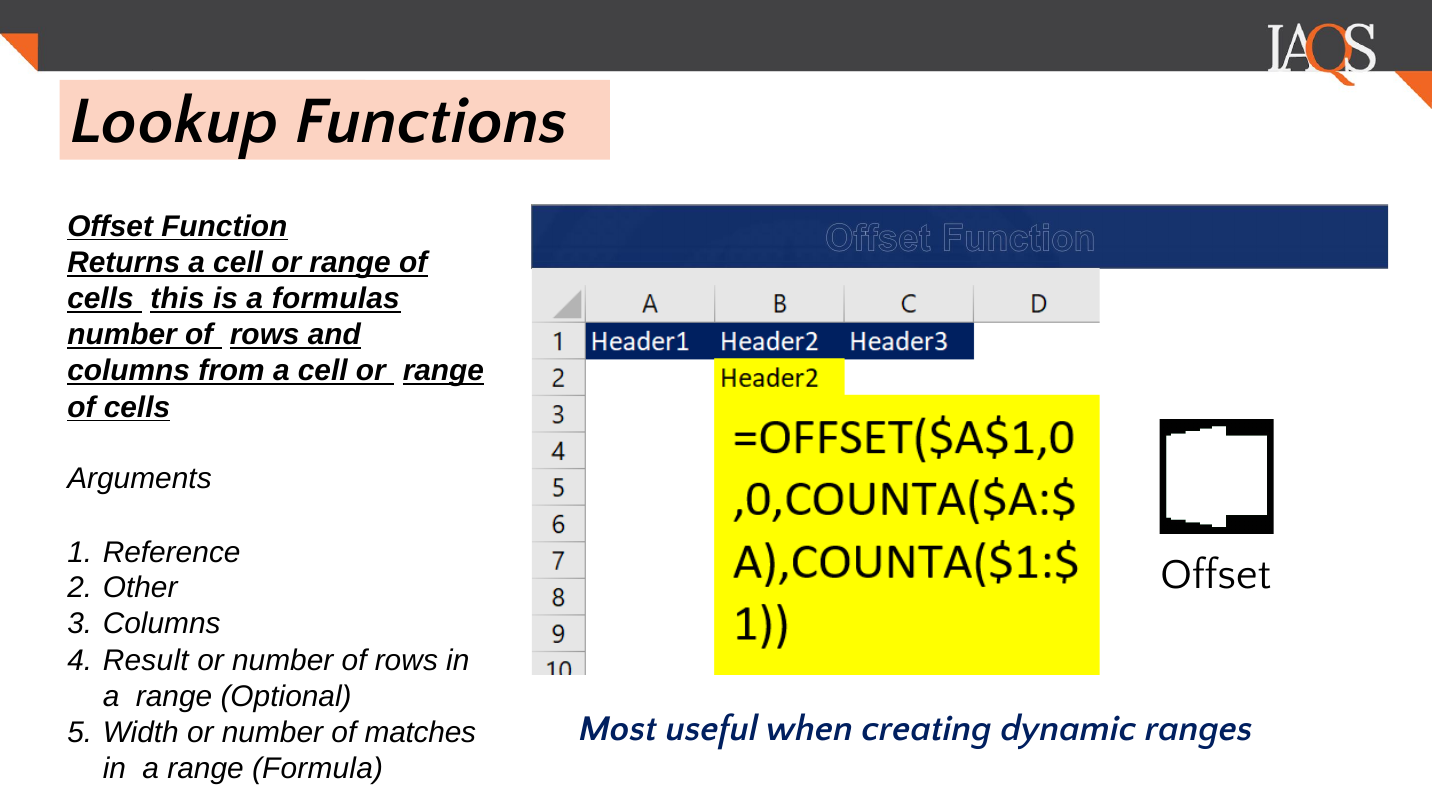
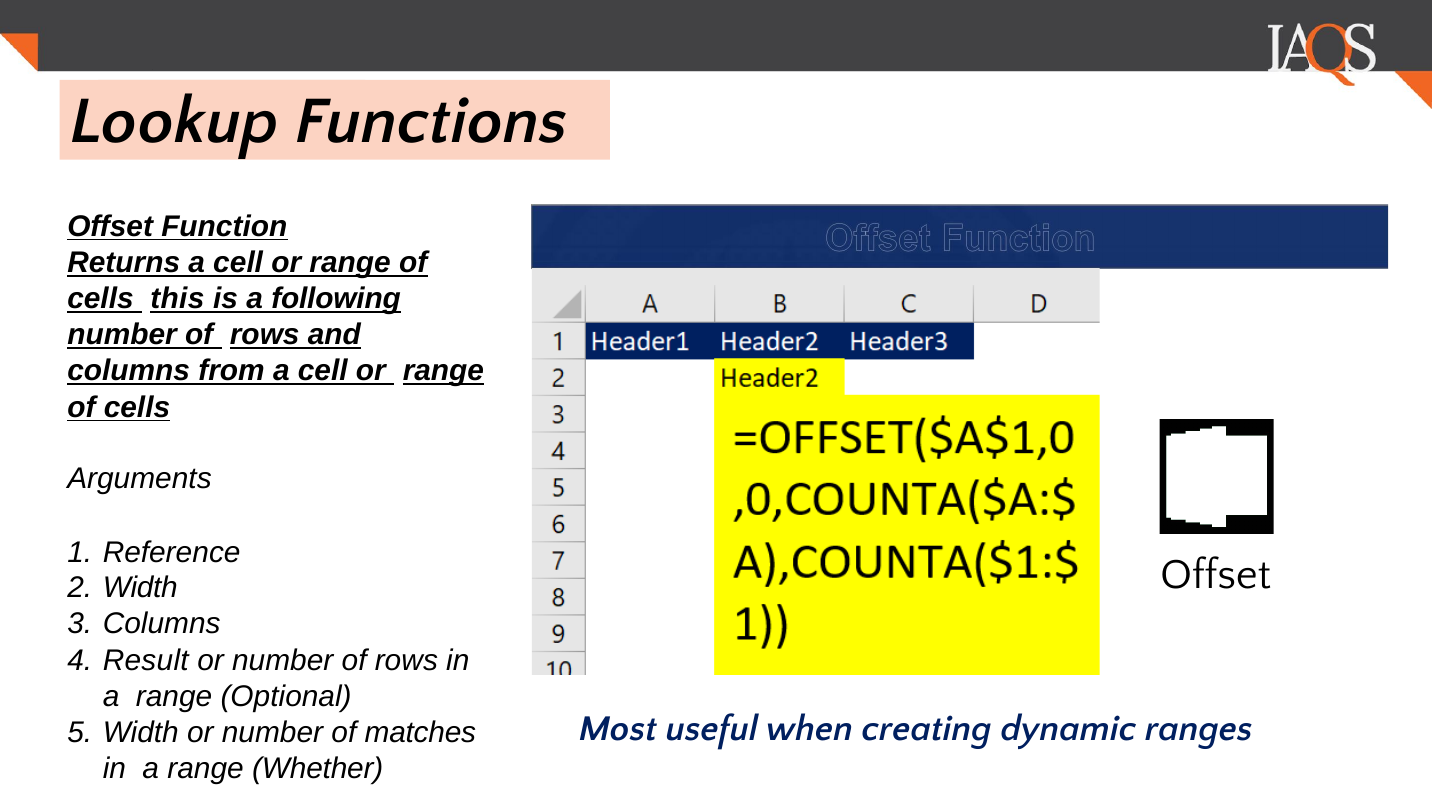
formulas: formulas -> following (336, 299)
Other: Other -> Width (140, 588)
Formula: Formula -> Whether (318, 769)
